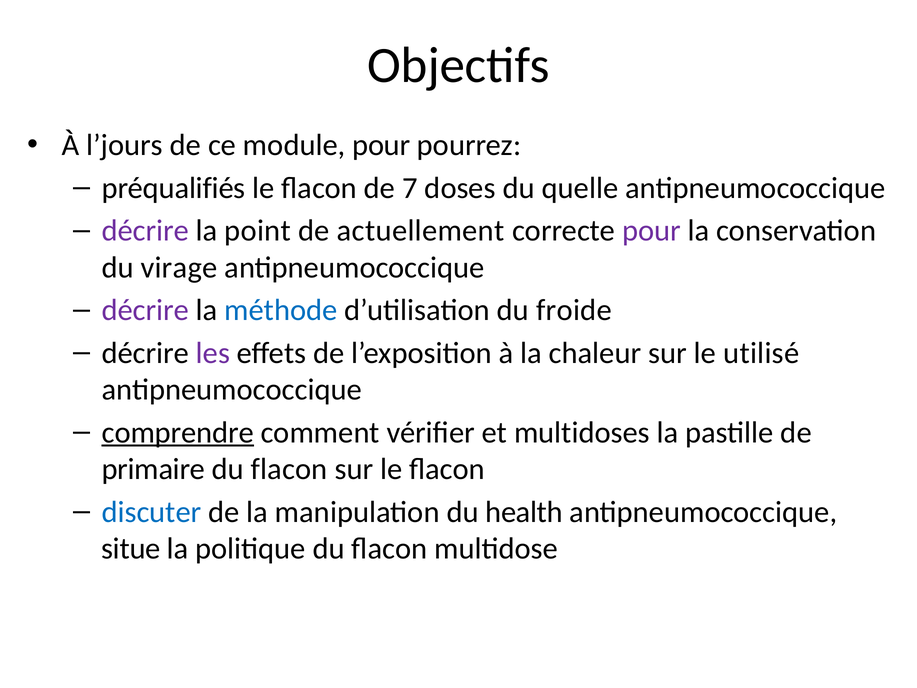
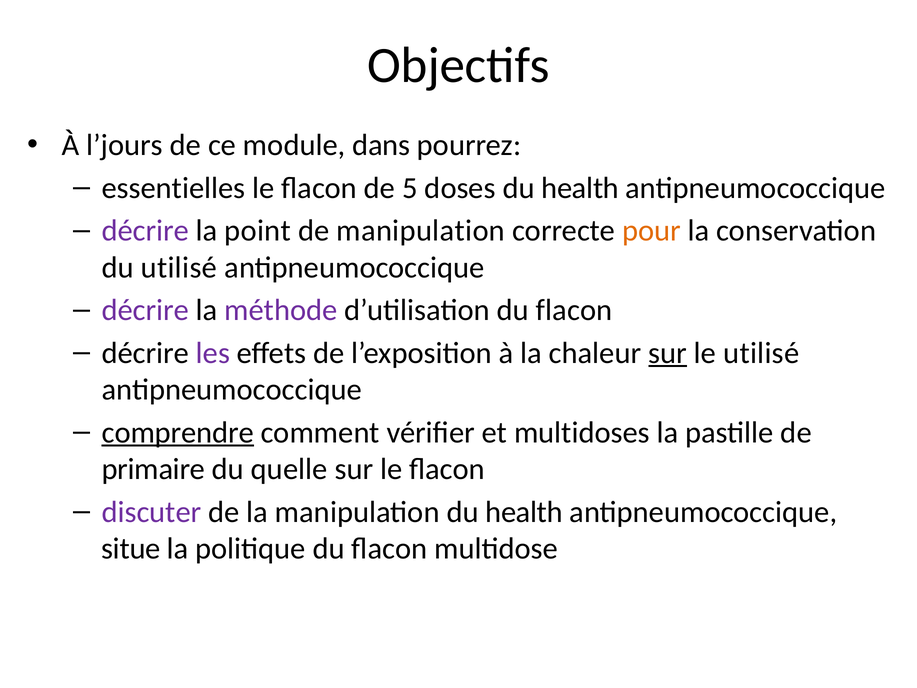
module pour: pour -> dans (381, 145)
préqualifiés: préqualifiés -> essentielles (173, 188)
7: 7 -> 5 (410, 188)
doses du quelle: quelle -> health (580, 188)
de actuellement: actuellement -> manipulation (421, 231)
pour colour: purple -> orange (651, 231)
du virage: virage -> utilisé (179, 267)
méthode colour: blue -> purple (281, 310)
d’utilisation du froide: froide -> flacon (574, 310)
sur underline: none -> present (668, 353)
flacon: flacon -> quelle (289, 469)
discuter colour: blue -> purple (152, 512)
